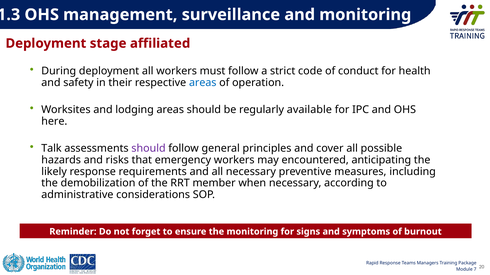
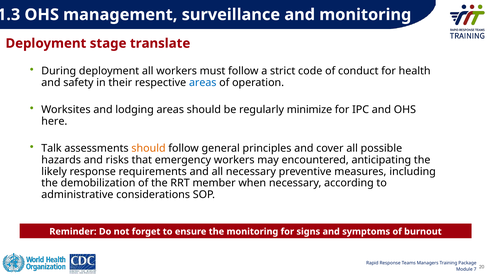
affiliated: affiliated -> translate (160, 43)
available: available -> minimize (309, 110)
should colour: purple -> orange (148, 149)
